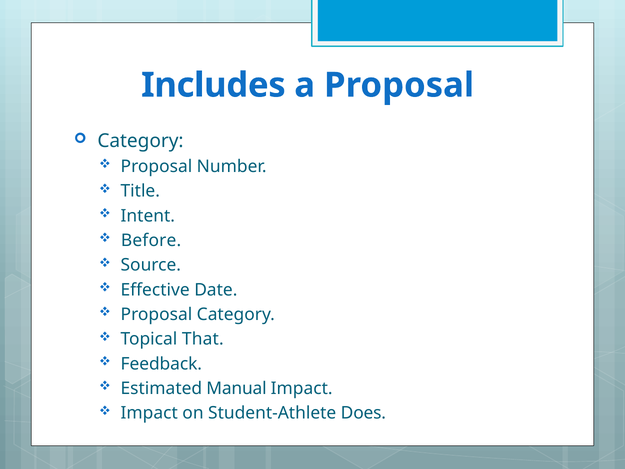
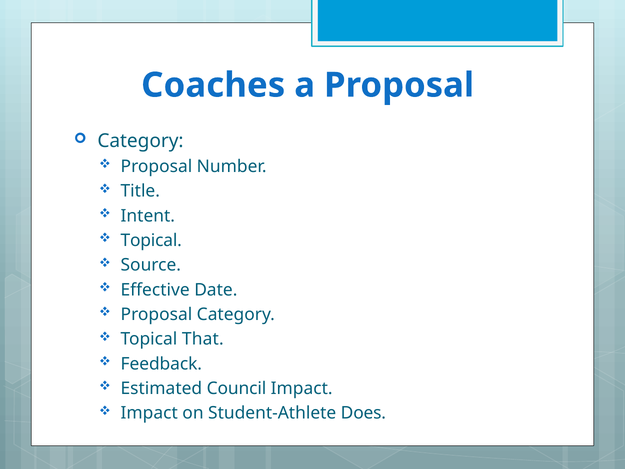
Includes: Includes -> Coaches (213, 85)
Before: Before -> Topical (151, 240)
Manual: Manual -> Council (236, 388)
